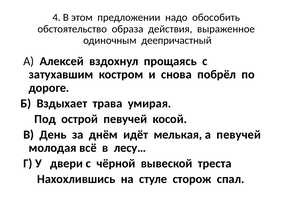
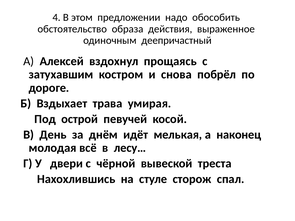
а певучей: певучей -> наконец (239, 135)
